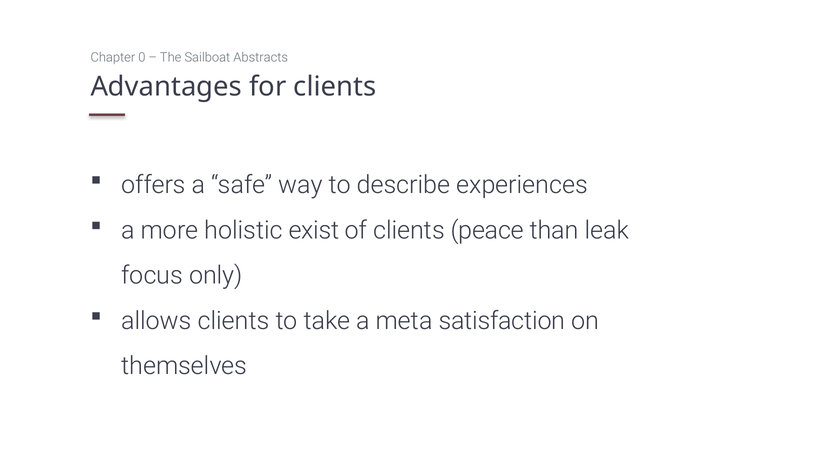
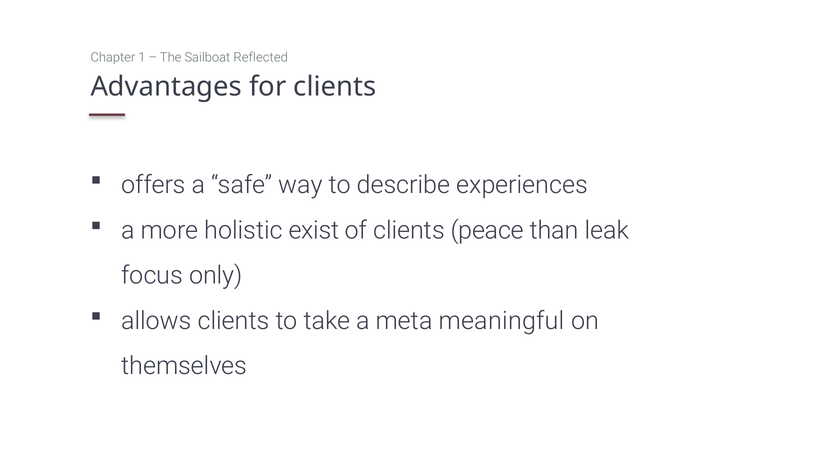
0: 0 -> 1 (142, 57)
Abstracts: Abstracts -> Reflected (261, 57)
satisfaction: satisfaction -> meaningful (502, 321)
